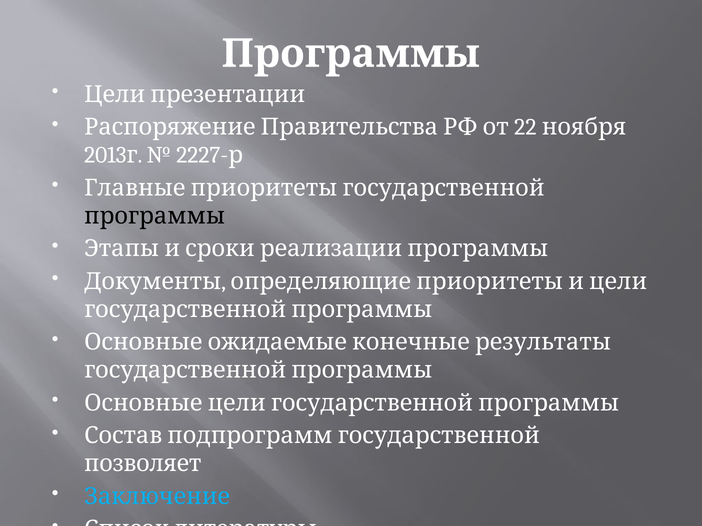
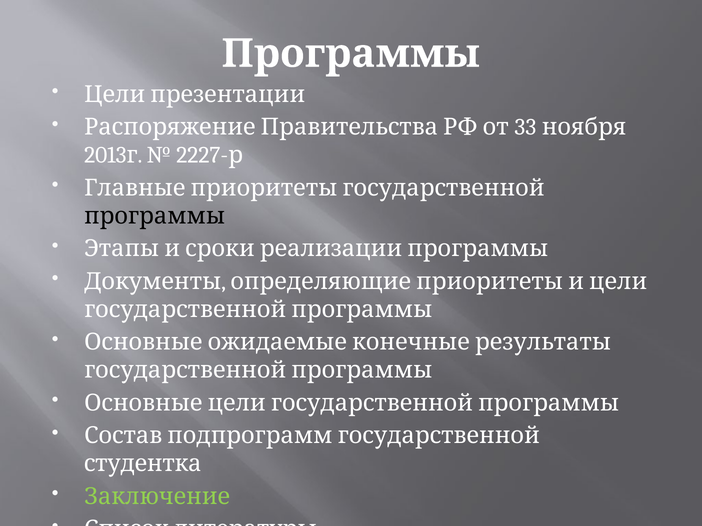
22: 22 -> 33 (525, 127)
позволяет: позволяет -> студентка (143, 464)
Заключение colour: light blue -> light green (157, 497)
